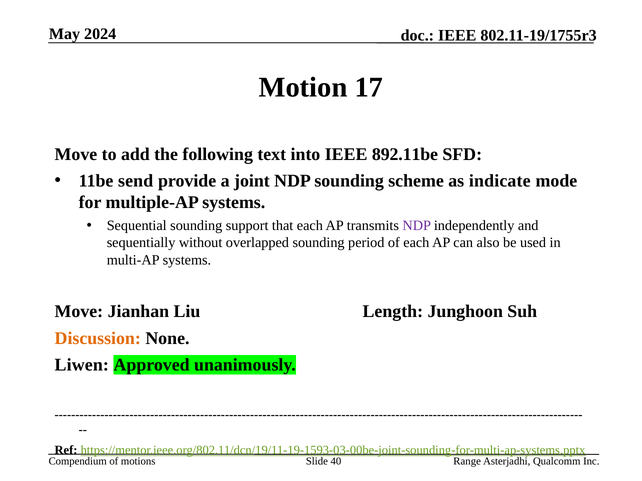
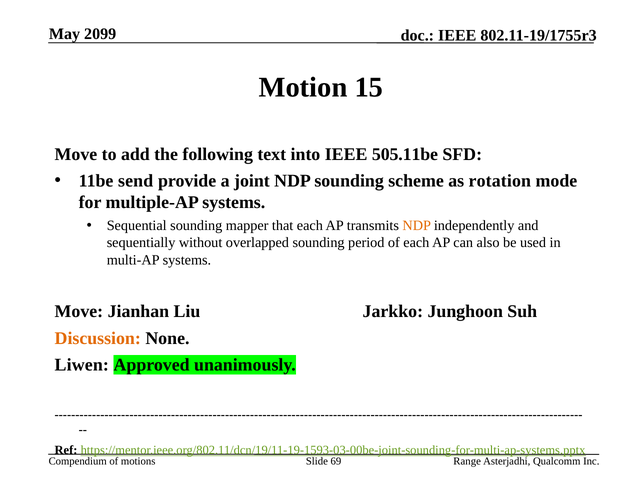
2024: 2024 -> 2099 (100, 34)
17: 17 -> 15 (369, 88)
892.11be: 892.11be -> 505.11be (405, 154)
indicate: indicate -> rotation (500, 181)
support: support -> mapper (247, 226)
NDP colour: purple -> orange (417, 226)
Length: Length -> Jarkko (393, 312)
40: 40 -> 69 (336, 462)
